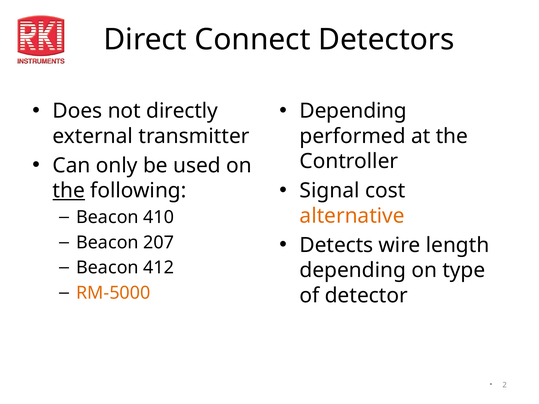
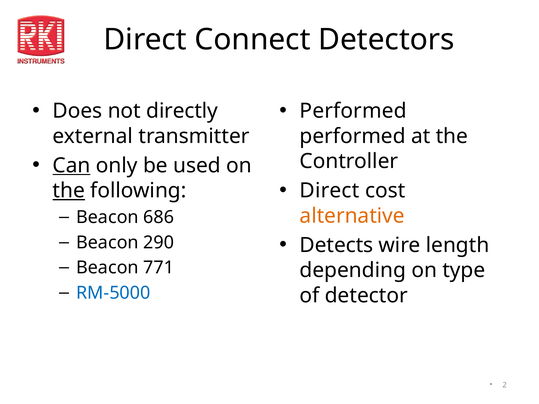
Depending: Depending -> Performed (353, 111)
Can underline: none -> present (72, 166)
Signal: Signal -> Direct (330, 191)
410: 410 -> 686 (159, 218)
207: 207 -> 290 (159, 243)
412: 412 -> 771 (159, 268)
RM-5000 colour: orange -> blue (113, 293)
